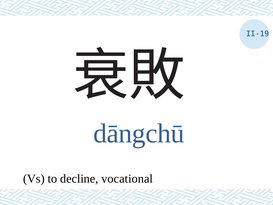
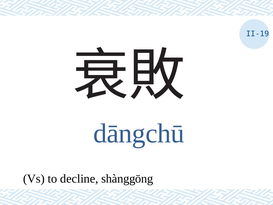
vocational: vocational -> shànggōng (127, 178)
